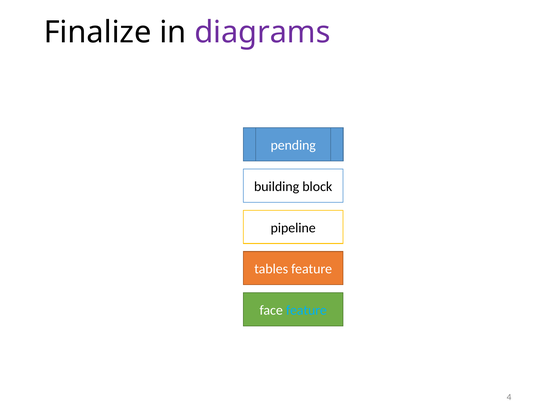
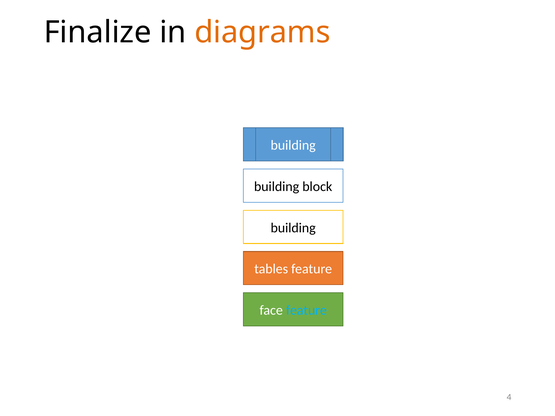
diagrams colour: purple -> orange (262, 32)
pending: pending -> building (293, 145)
pipeline: pipeline -> building (293, 228)
